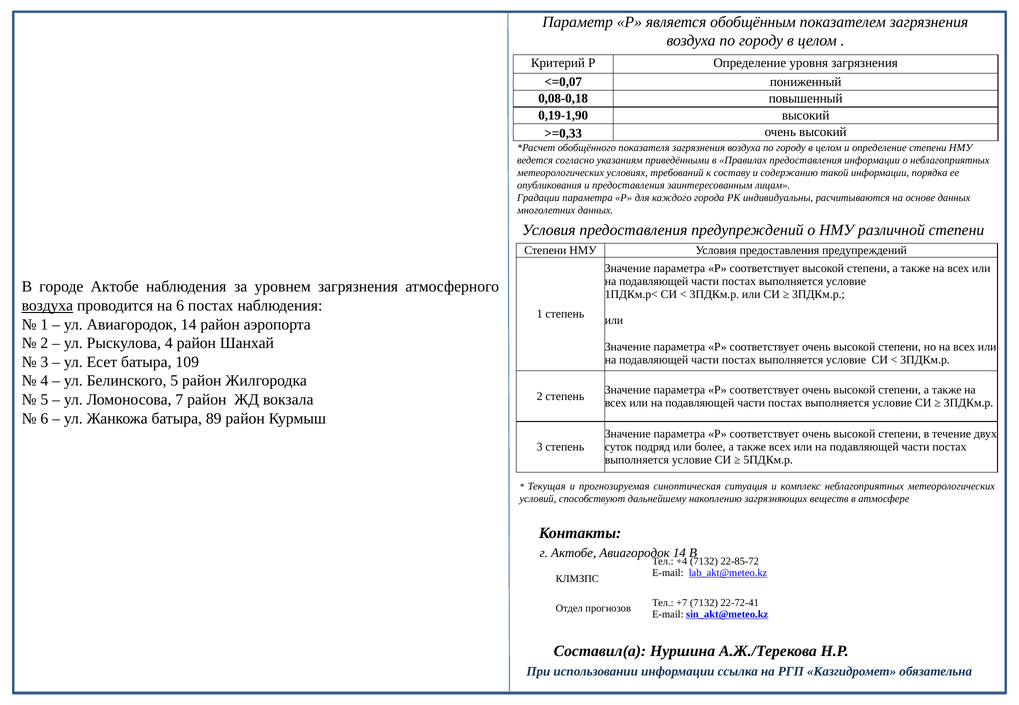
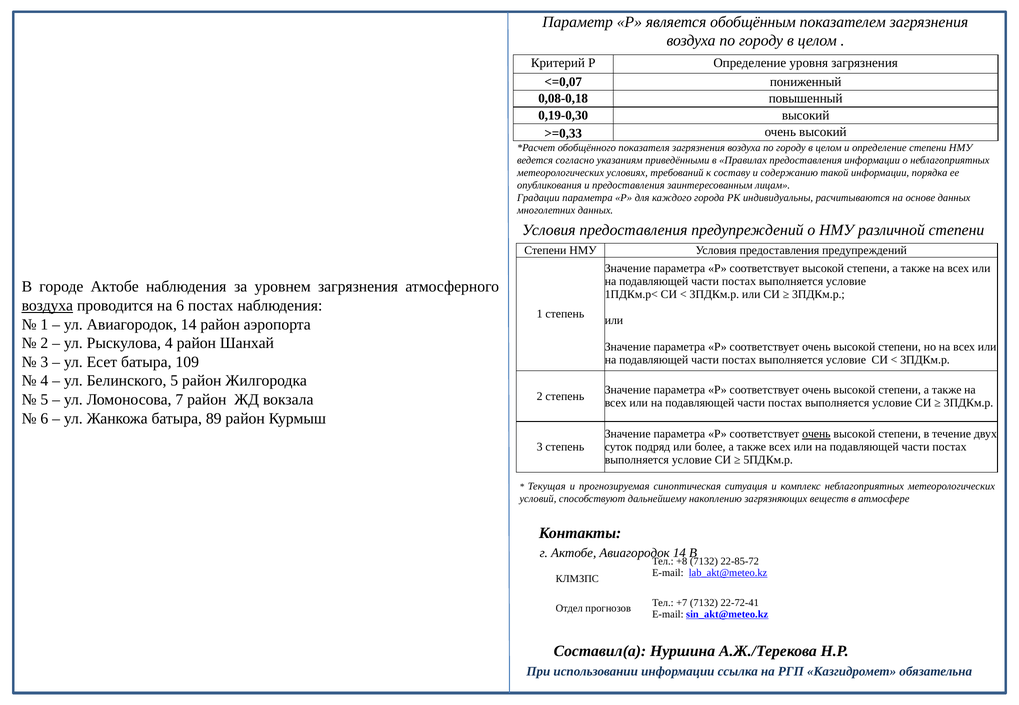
0,19-1,90: 0,19-1,90 -> 0,19-0,30 (563, 116)
очень underline: none -> present (816, 434)
+4: +4 -> +8 (682, 562)
